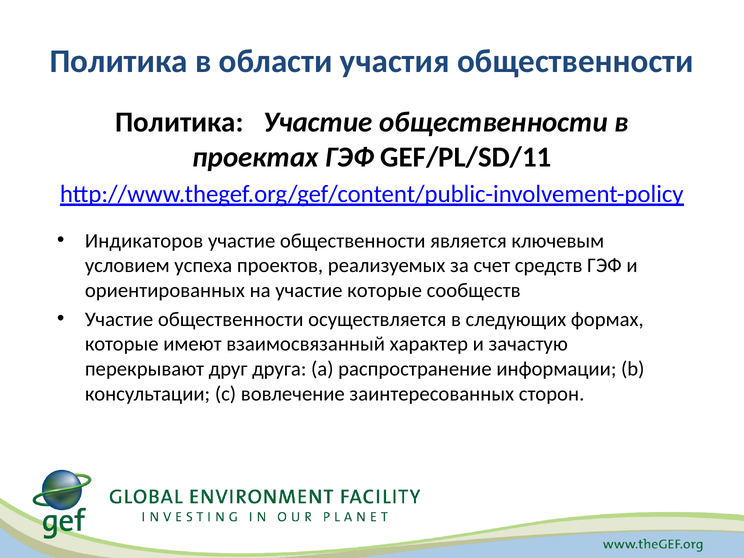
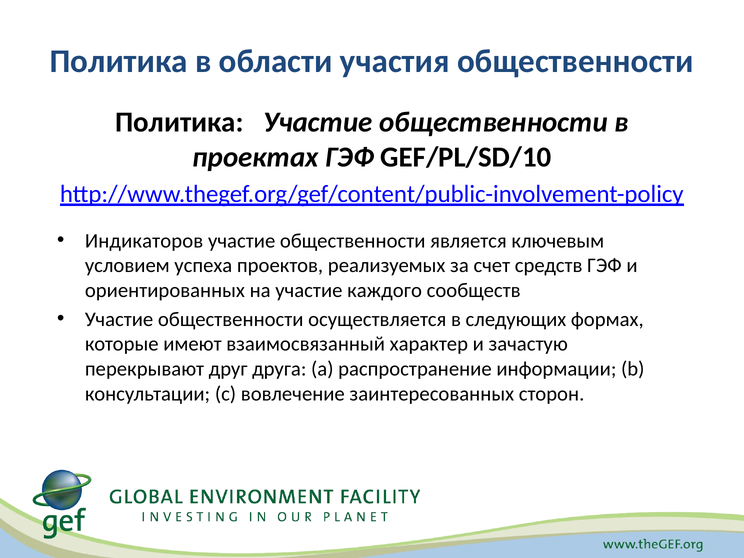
GEF/PL/SD/11: GEF/PL/SD/11 -> GEF/PL/SD/10 (466, 157)
участие которые: которые -> каждого (385, 290)
